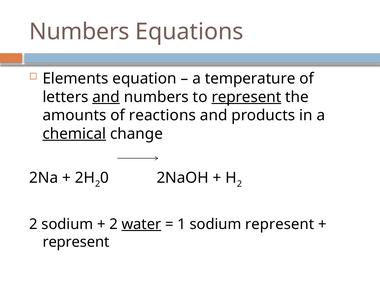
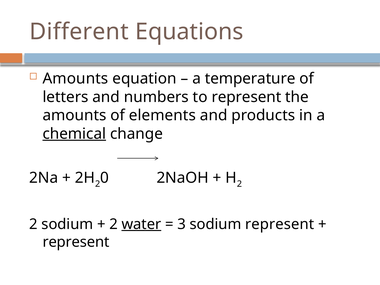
Numbers: Numbers -> Different (79, 32)
Elements: Elements -> Amounts (75, 79)
and underline: present -> none (106, 97)
represent underline: present -> none (246, 97)
reactions: reactions -> elements (162, 115)
1: 1 -> 3 (182, 224)
